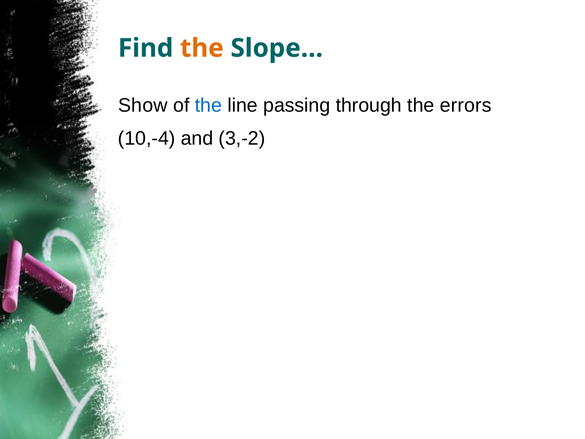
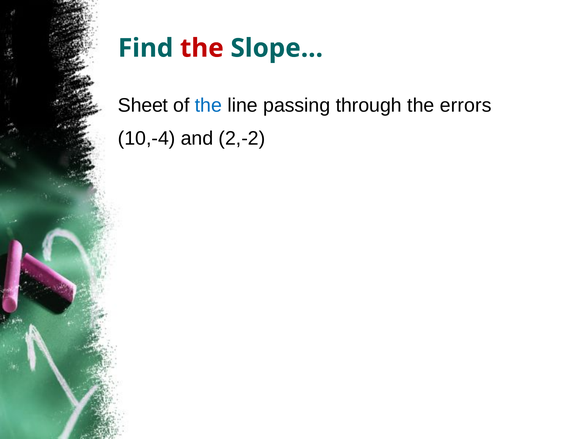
the colour: orange -> red (202, 48)
Show: Show -> Sheet (143, 105)
3,-2: 3,-2 -> 2,-2 (242, 138)
